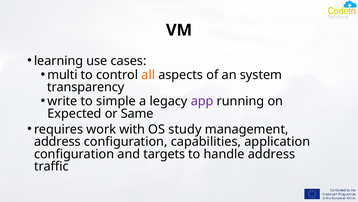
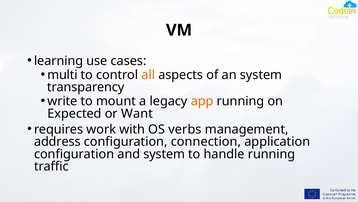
simple: simple -> mount (116, 101)
app colour: purple -> orange (202, 101)
Same: Same -> Want (137, 113)
study: study -> verbs (185, 129)
capabilities: capabilities -> connection (206, 141)
and targets: targets -> system (164, 154)
handle address: address -> running (272, 154)
